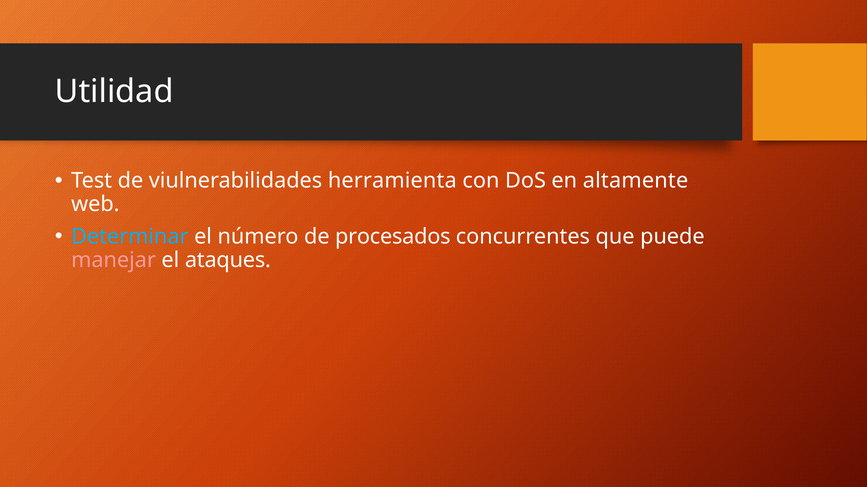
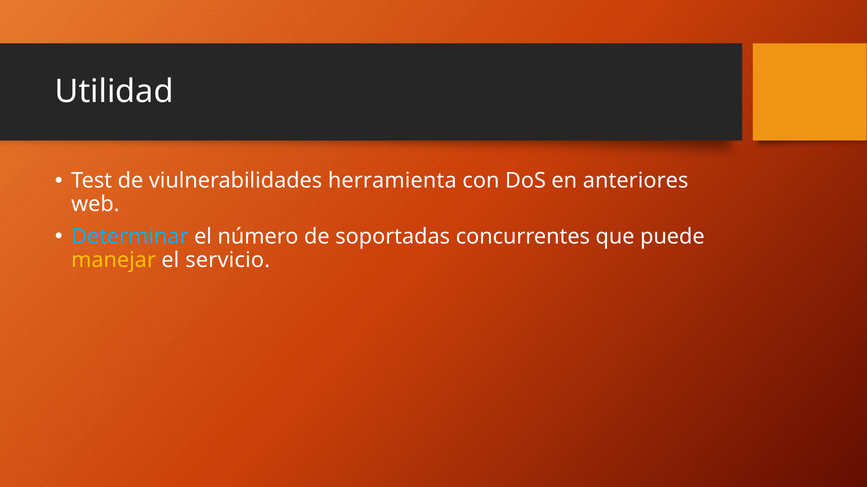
altamente: altamente -> anteriores (636, 181)
procesados: procesados -> soportadas (393, 237)
manejar colour: pink -> yellow (113, 260)
ataques: ataques -> servicio (228, 260)
